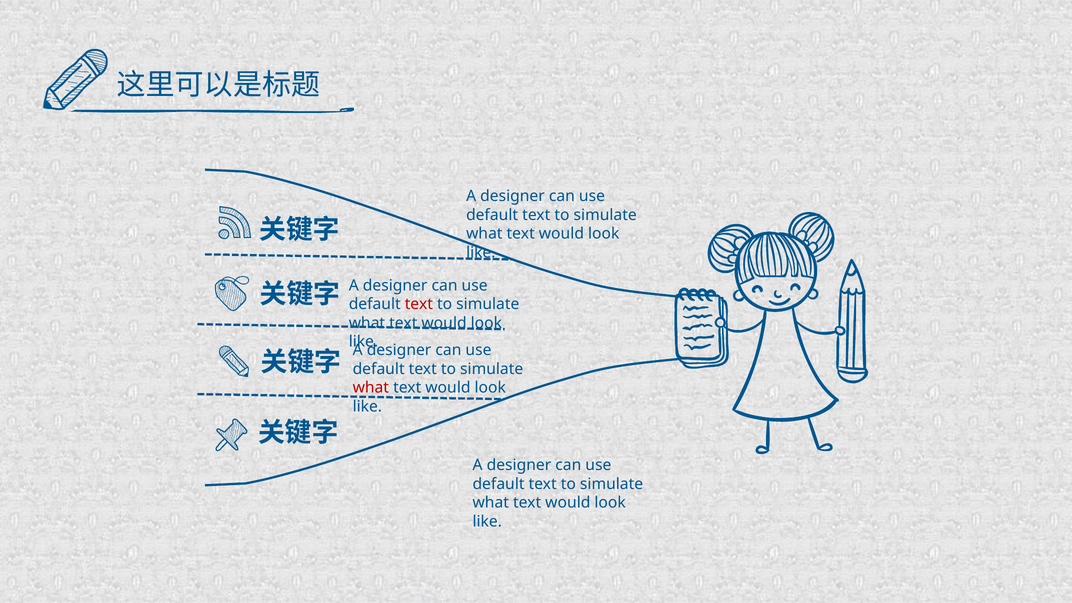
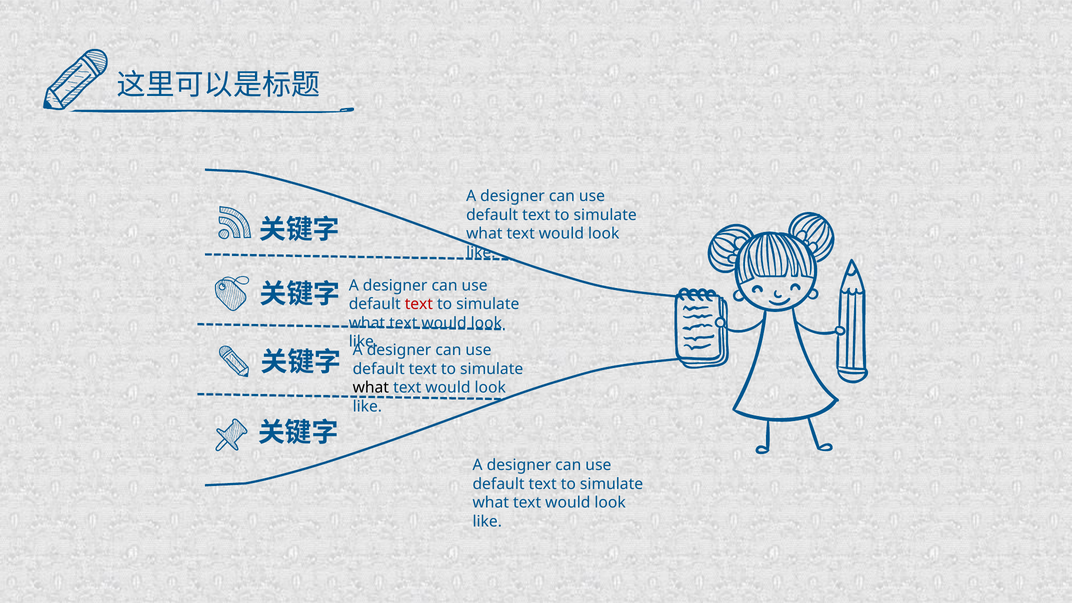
what colour: red -> black (371, 388)
